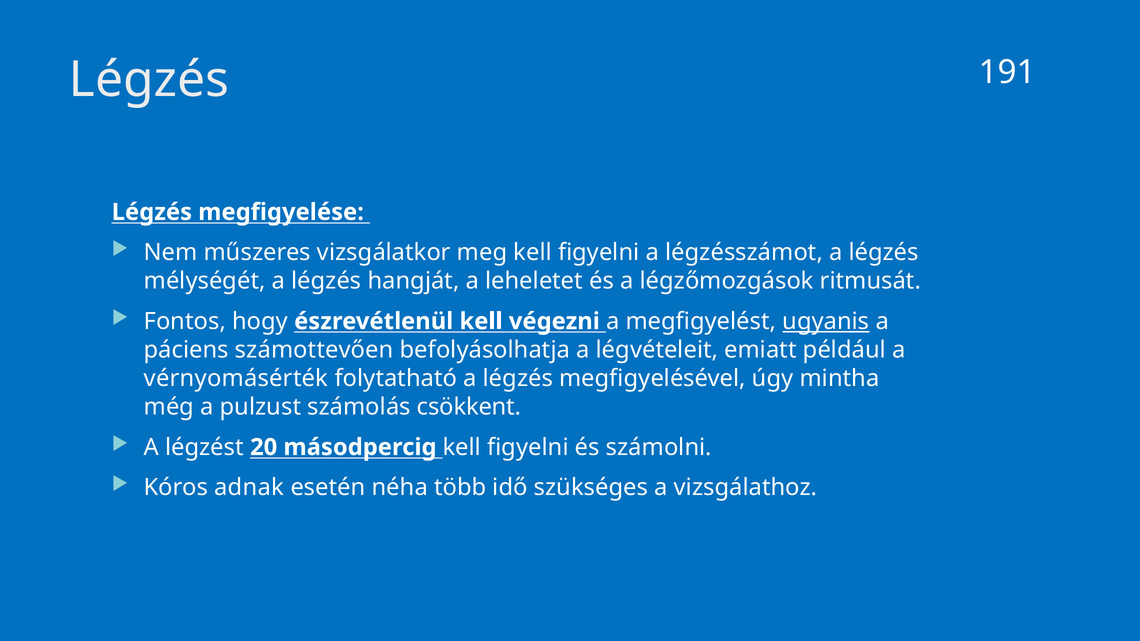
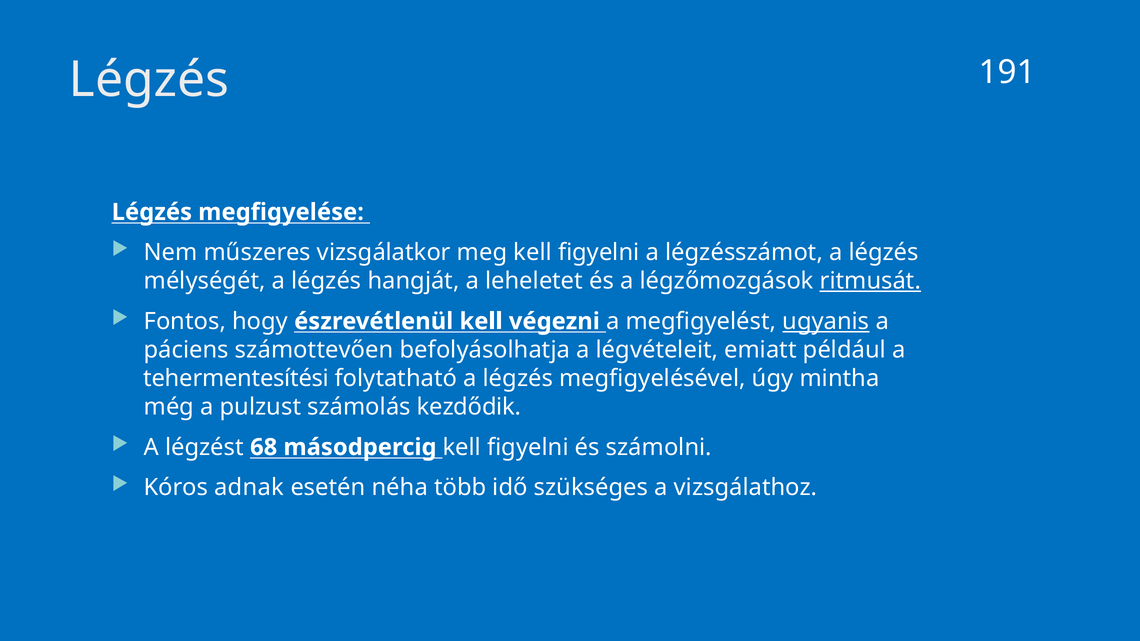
ritmusát underline: none -> present (870, 281)
vérnyomásérték: vérnyomásérték -> tehermentesítési (236, 378)
csökkent: csökkent -> kezdődik (469, 407)
20: 20 -> 68 (264, 447)
